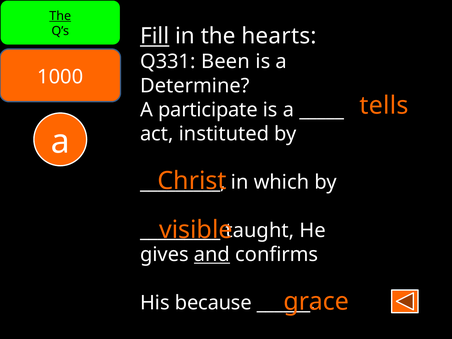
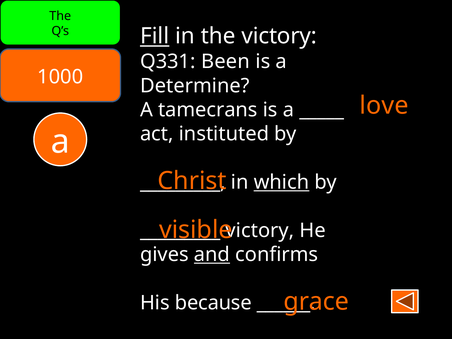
The underline: present -> none (60, 16)
the hearts: hearts -> victory (279, 36)
tells: tells -> love (384, 106)
participate: participate -> tamecrans (208, 110)
which underline: none -> present (281, 182)
taught: taught -> victory (260, 230)
